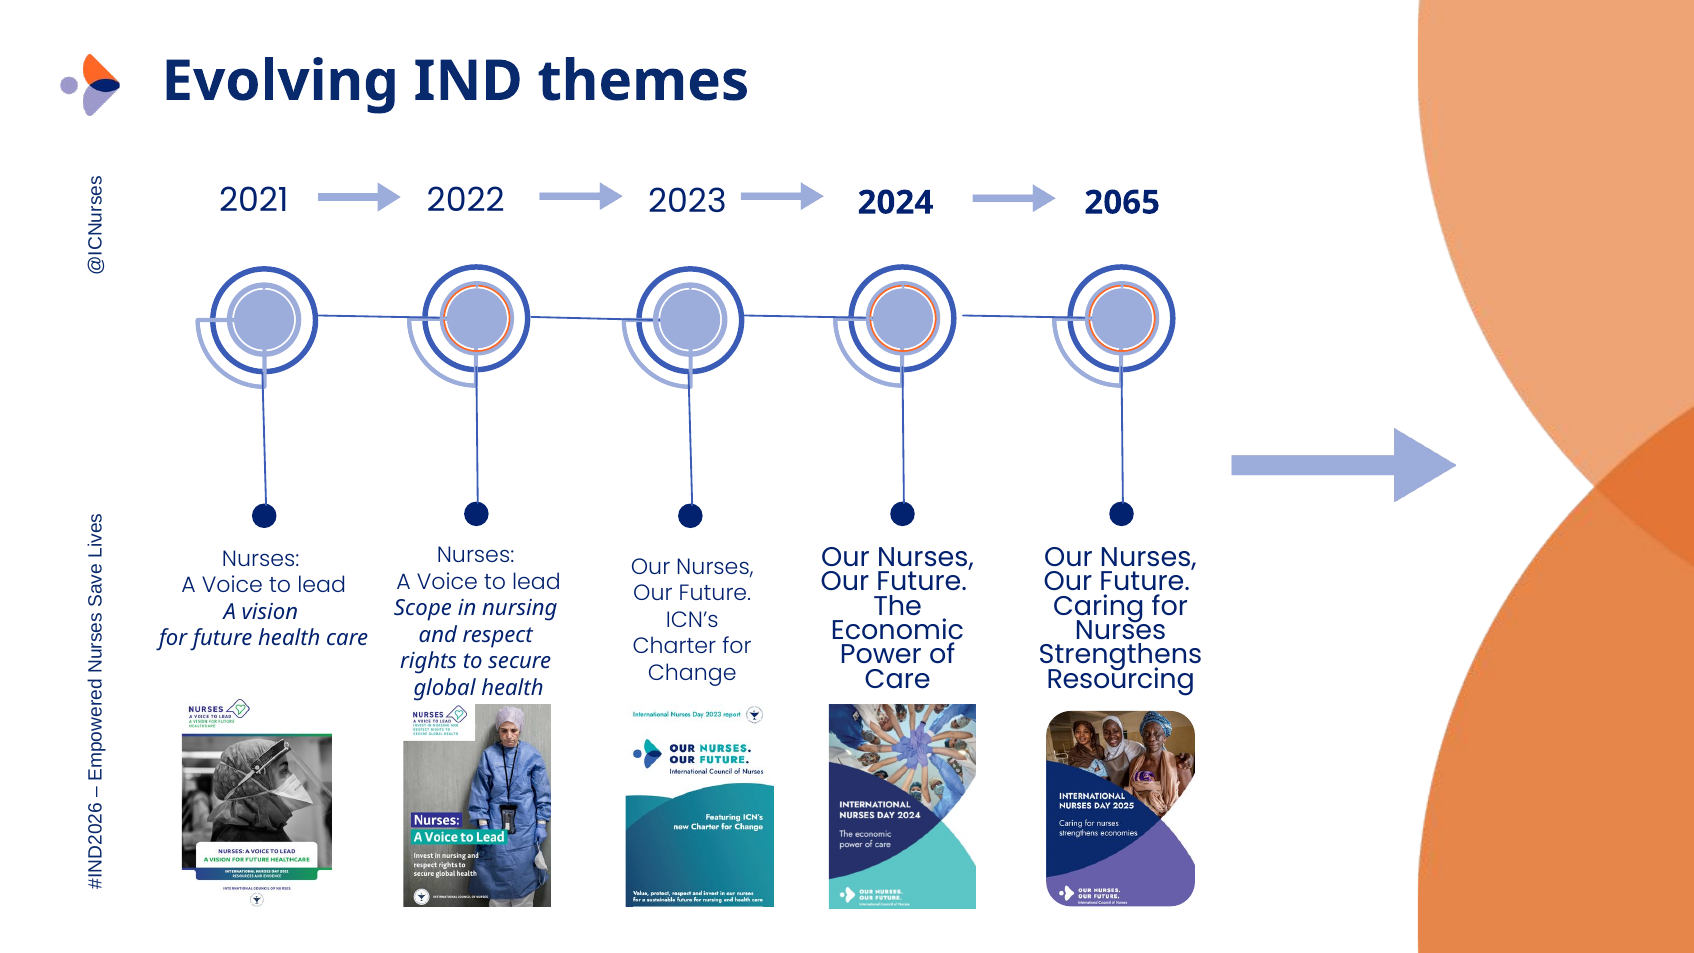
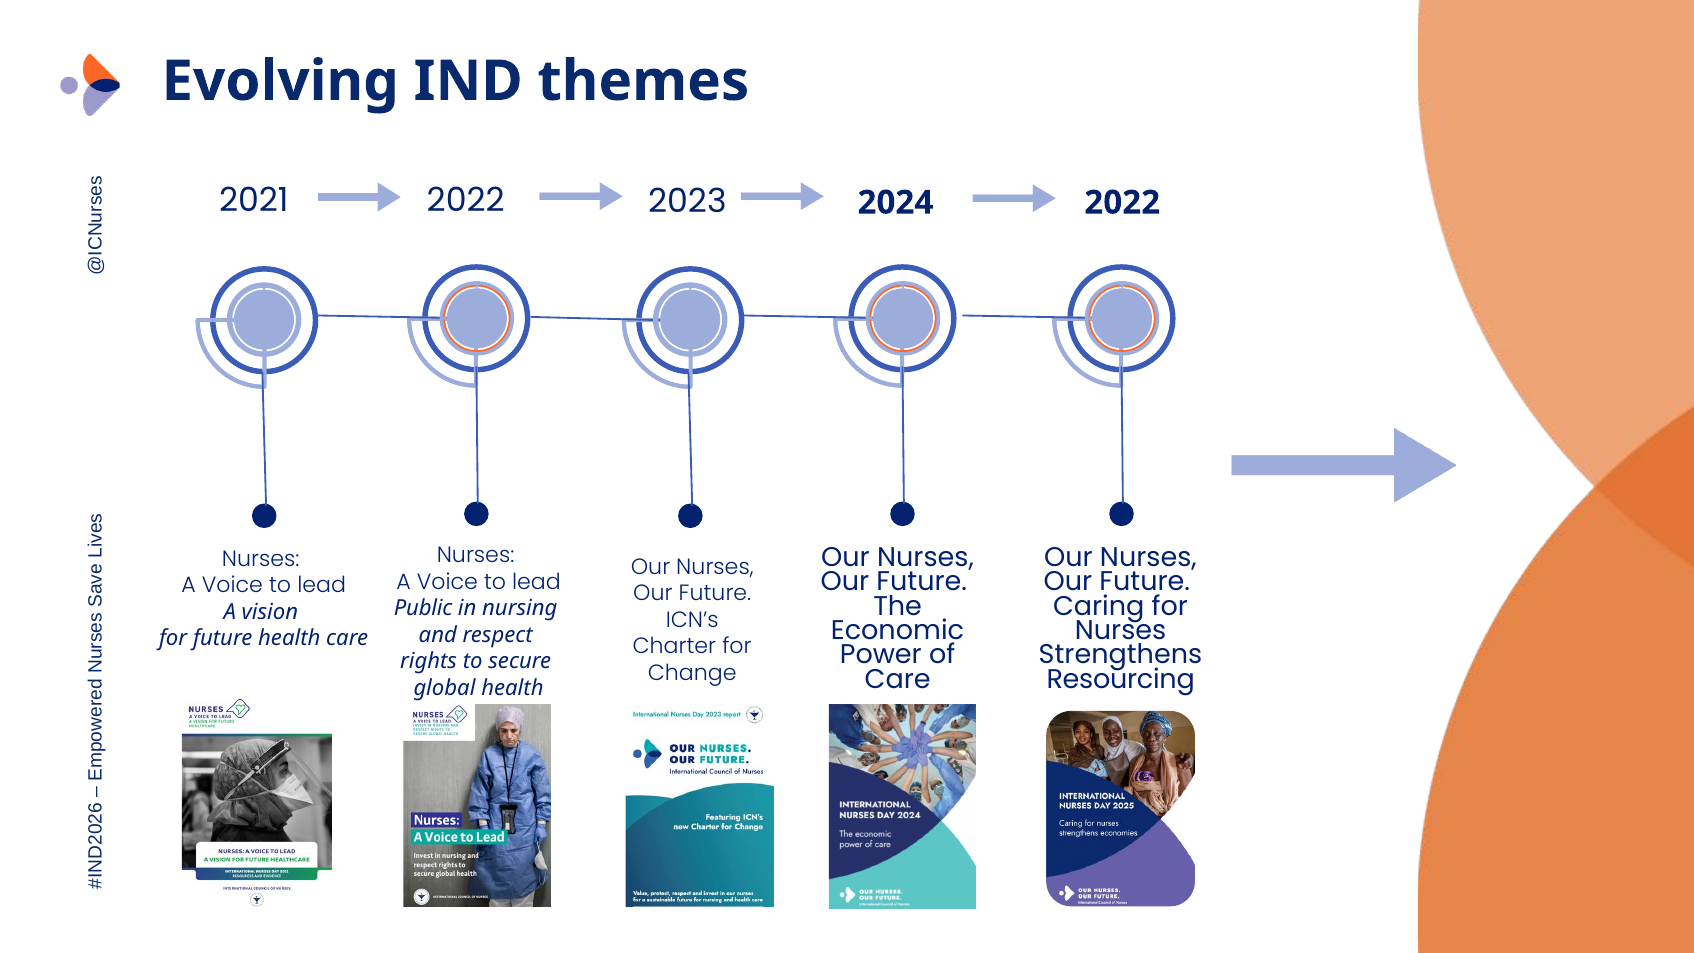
2024 2065: 2065 -> 2022 (1122, 203)
Scope: Scope -> Public (423, 608)
